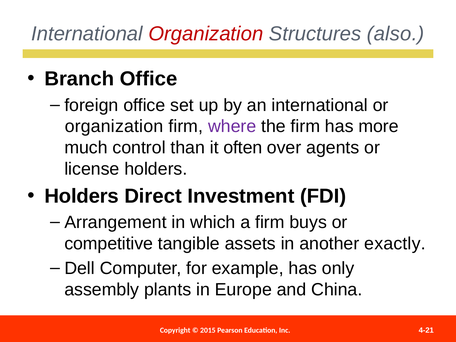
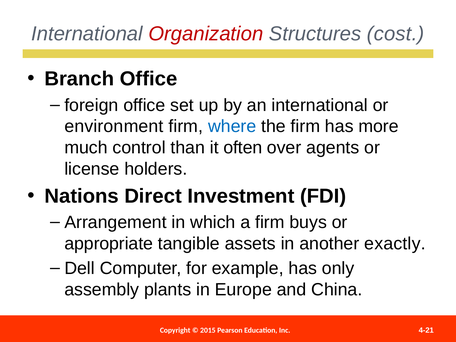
also: also -> cost (396, 34)
organization: organization -> environment (114, 126)
where colour: purple -> blue (232, 126)
Holders: Holders -> Nations (82, 196)
competitive: competitive -> appropriate (109, 244)
